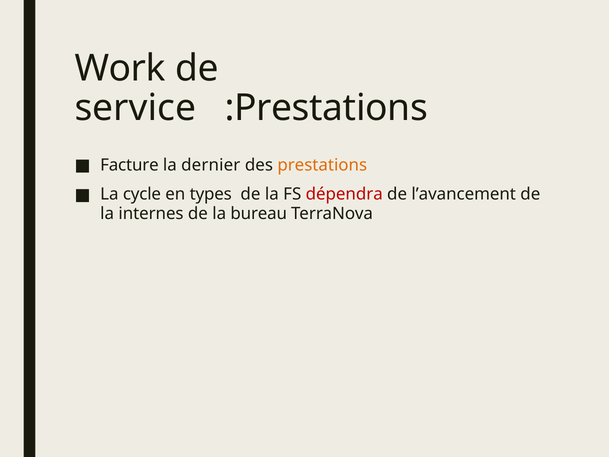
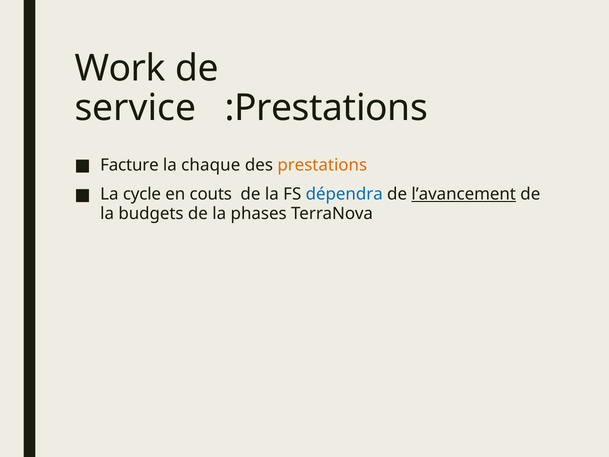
dernier: dernier -> chaque (211, 165)
types: types -> couts (211, 194)
dépendra colour: red -> blue (344, 194)
l’avancement underline: none -> present (464, 194)
internes: internes -> budgets (151, 213)
bureau: bureau -> phases (259, 213)
